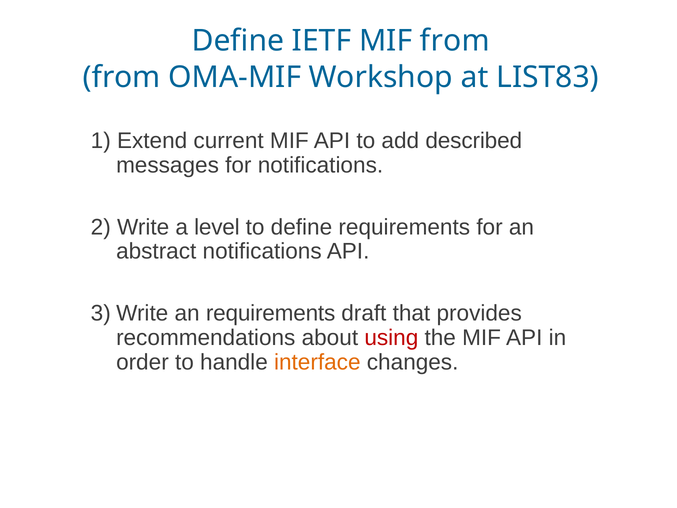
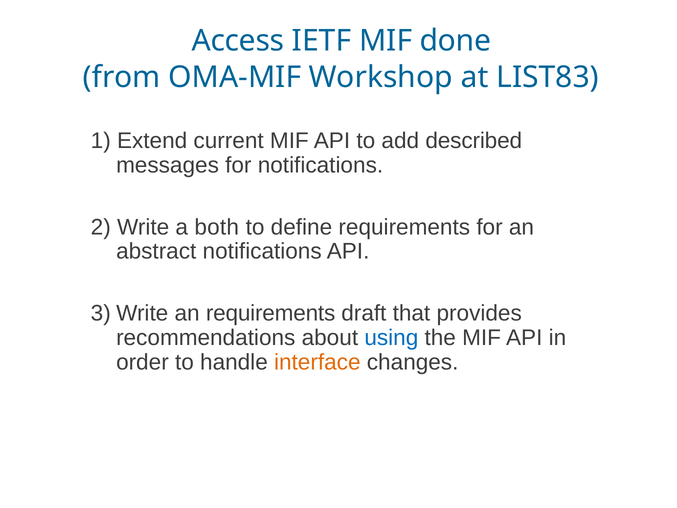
Define: Define -> Access (238, 41)
MIF from: from -> done (455, 41)
level: level -> both (217, 227)
using colour: red -> blue (391, 338)
